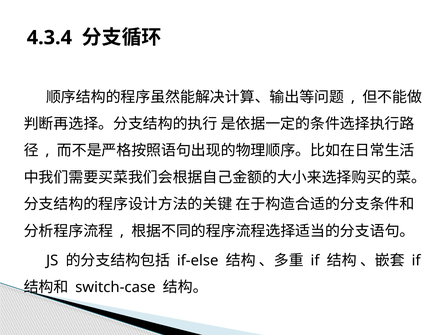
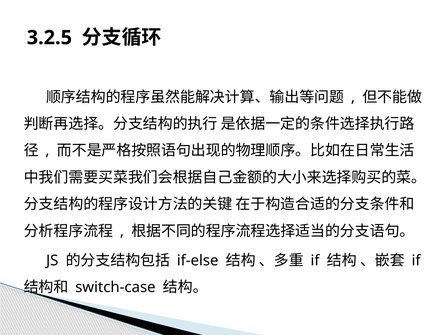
4.3.4: 4.3.4 -> 3.2.5 (49, 38)
